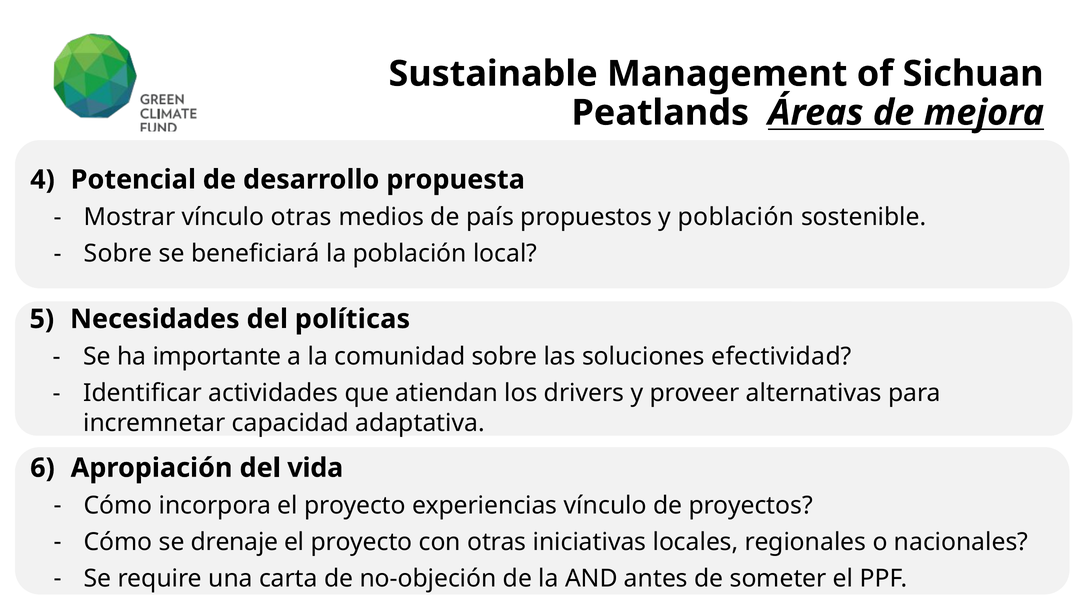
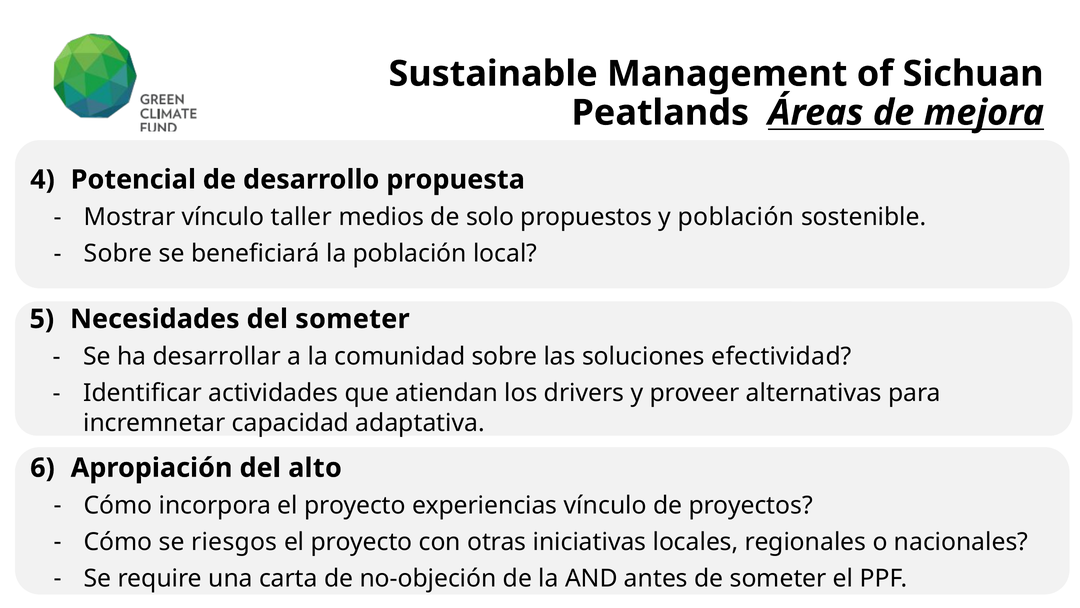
vínculo otras: otras -> taller (301, 217)
país: país -> solo (490, 217)
del políticas: políticas -> someter (352, 319)
importante: importante -> desarrollar (217, 356)
vida: vida -> alto (315, 468)
drenaje: drenaje -> riesgos (234, 542)
